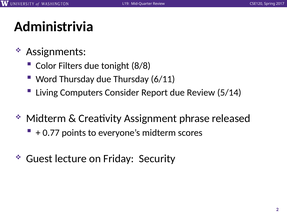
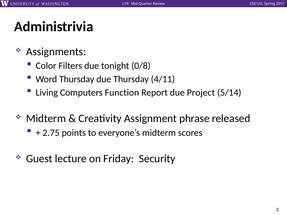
8/8: 8/8 -> 0/8 (141, 66)
6/11: 6/11 -> 4/11 (163, 79)
Consider: Consider -> Function (122, 93)
due Review: Review -> Project (201, 93)
0.77: 0.77 -> 2.75 (51, 133)
